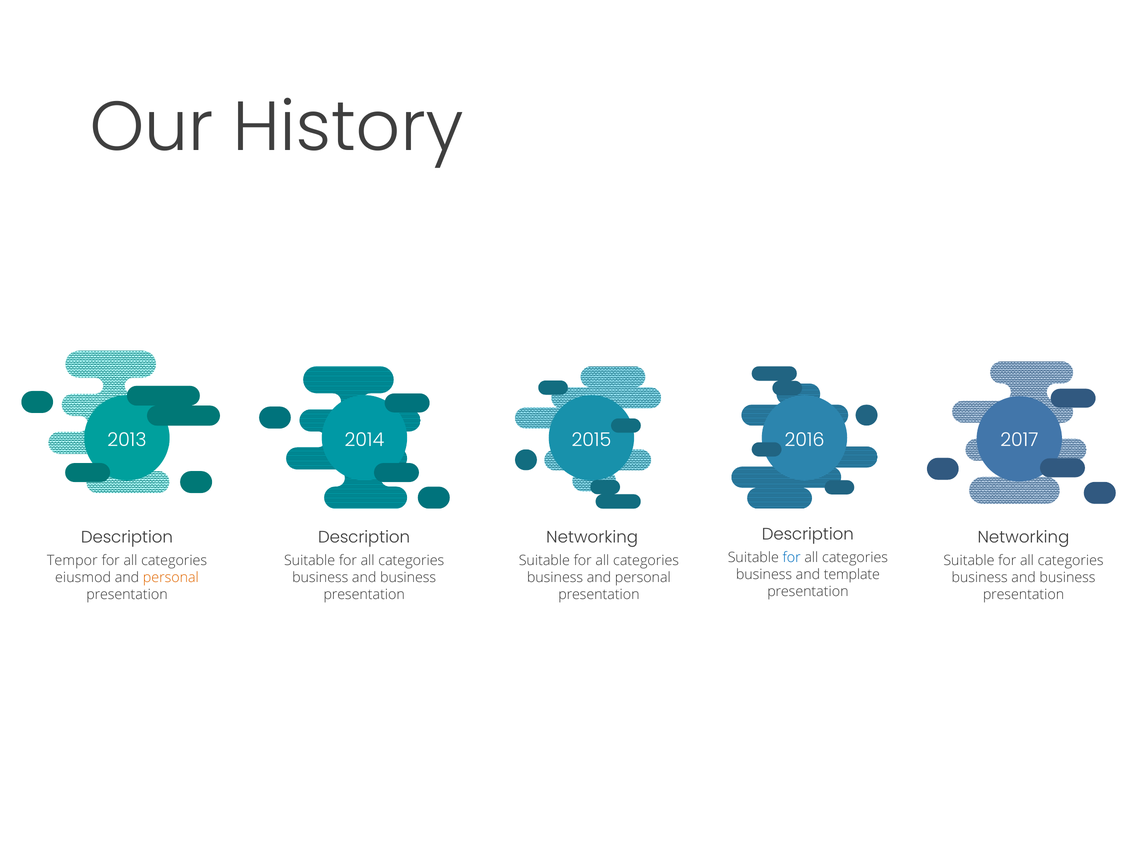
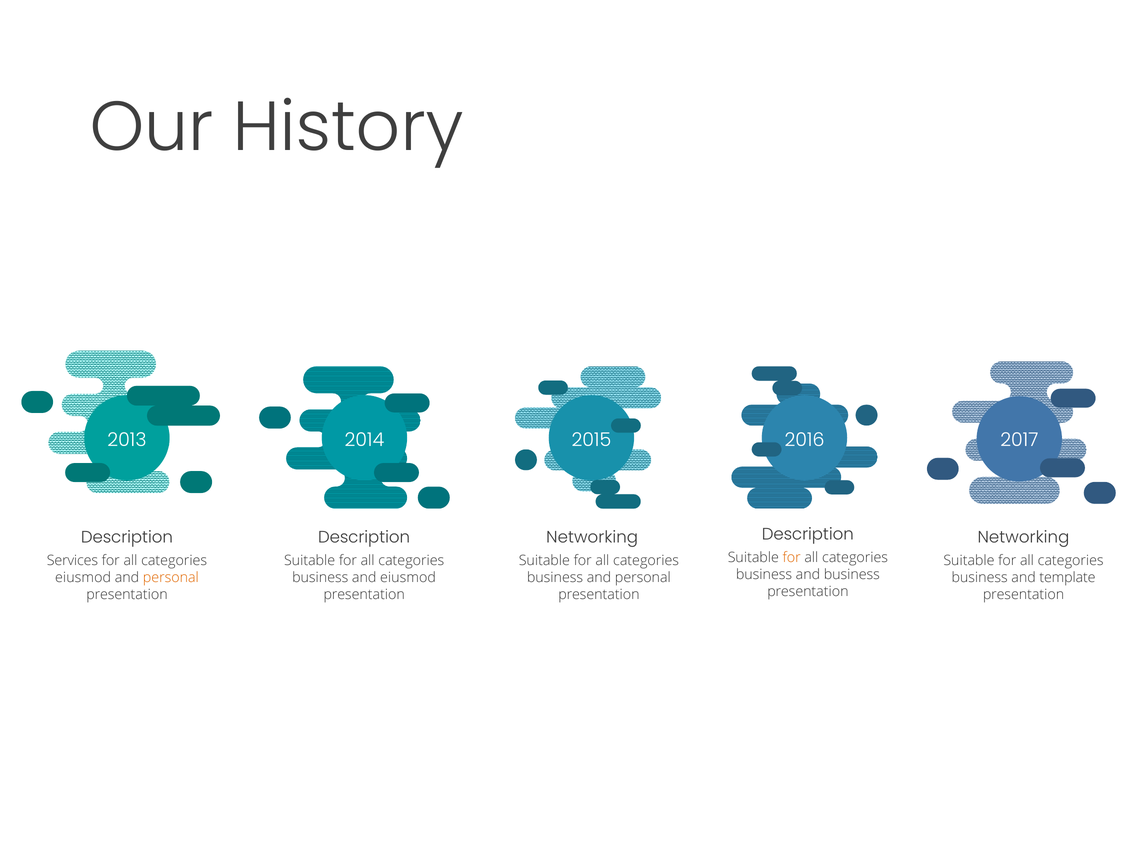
for colour: blue -> orange (792, 558)
Tempor: Tempor -> Services (72, 561)
and template: template -> business (852, 575)
business: business -> eiusmod (408, 578)
business: business -> template (1067, 578)
